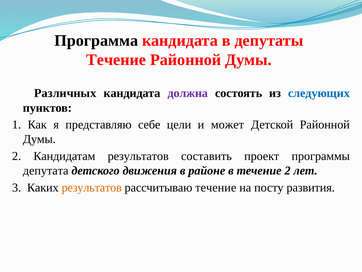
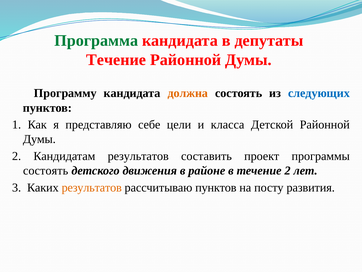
Программа colour: black -> green (96, 40)
Различных: Различных -> Программу (65, 93)
должна colour: purple -> orange (188, 93)
может: может -> класса (228, 124)
депутата: депутата -> состоять (46, 170)
рассчитываю течение: течение -> пунктов (216, 187)
